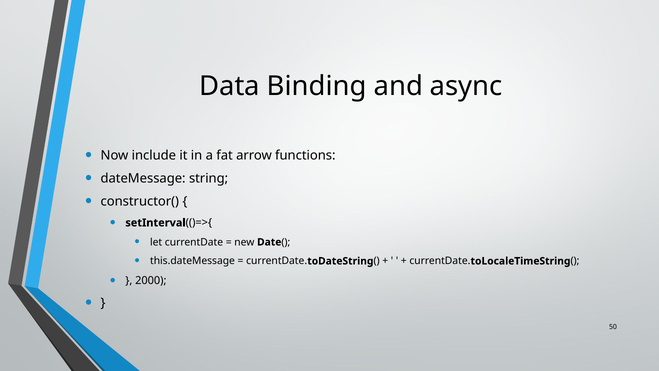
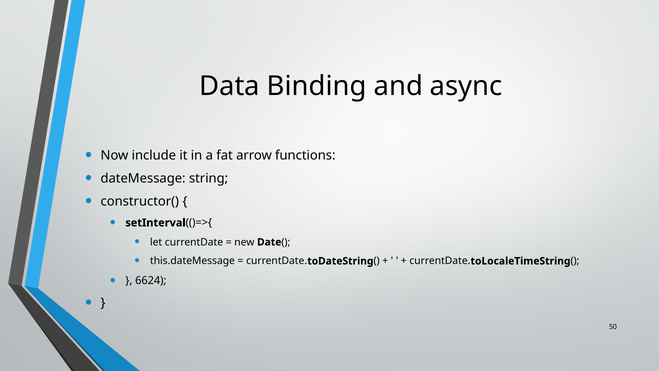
2000: 2000 -> 6624 (151, 281)
